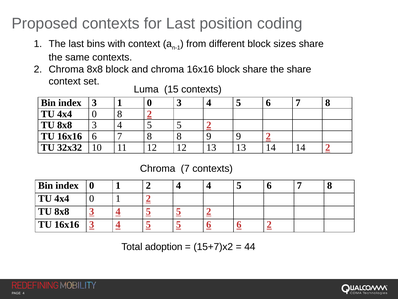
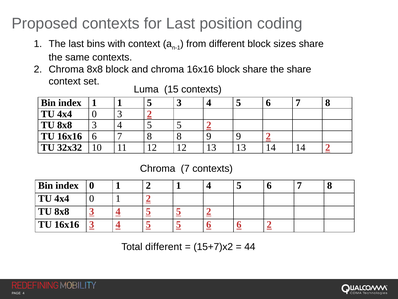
index 3: 3 -> 1 (94, 103)
1 0: 0 -> 5 (149, 103)
0 8: 8 -> 3 (120, 114)
2 4: 4 -> 1 (179, 185)
Total adoption: adoption -> different (164, 246)
